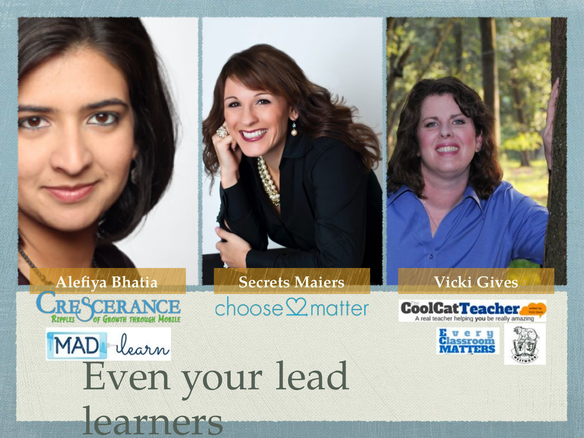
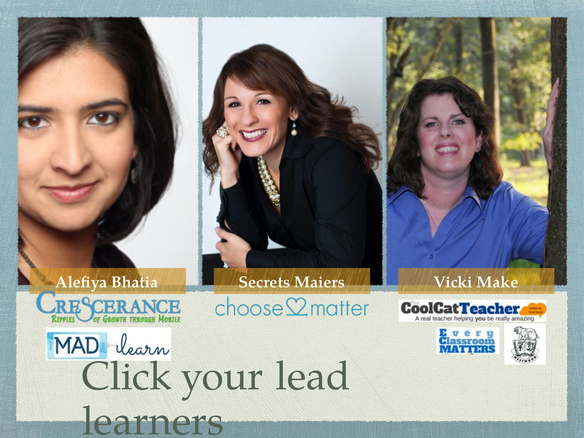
Gives: Gives -> Make (497, 282)
Even: Even -> Click (127, 376)
